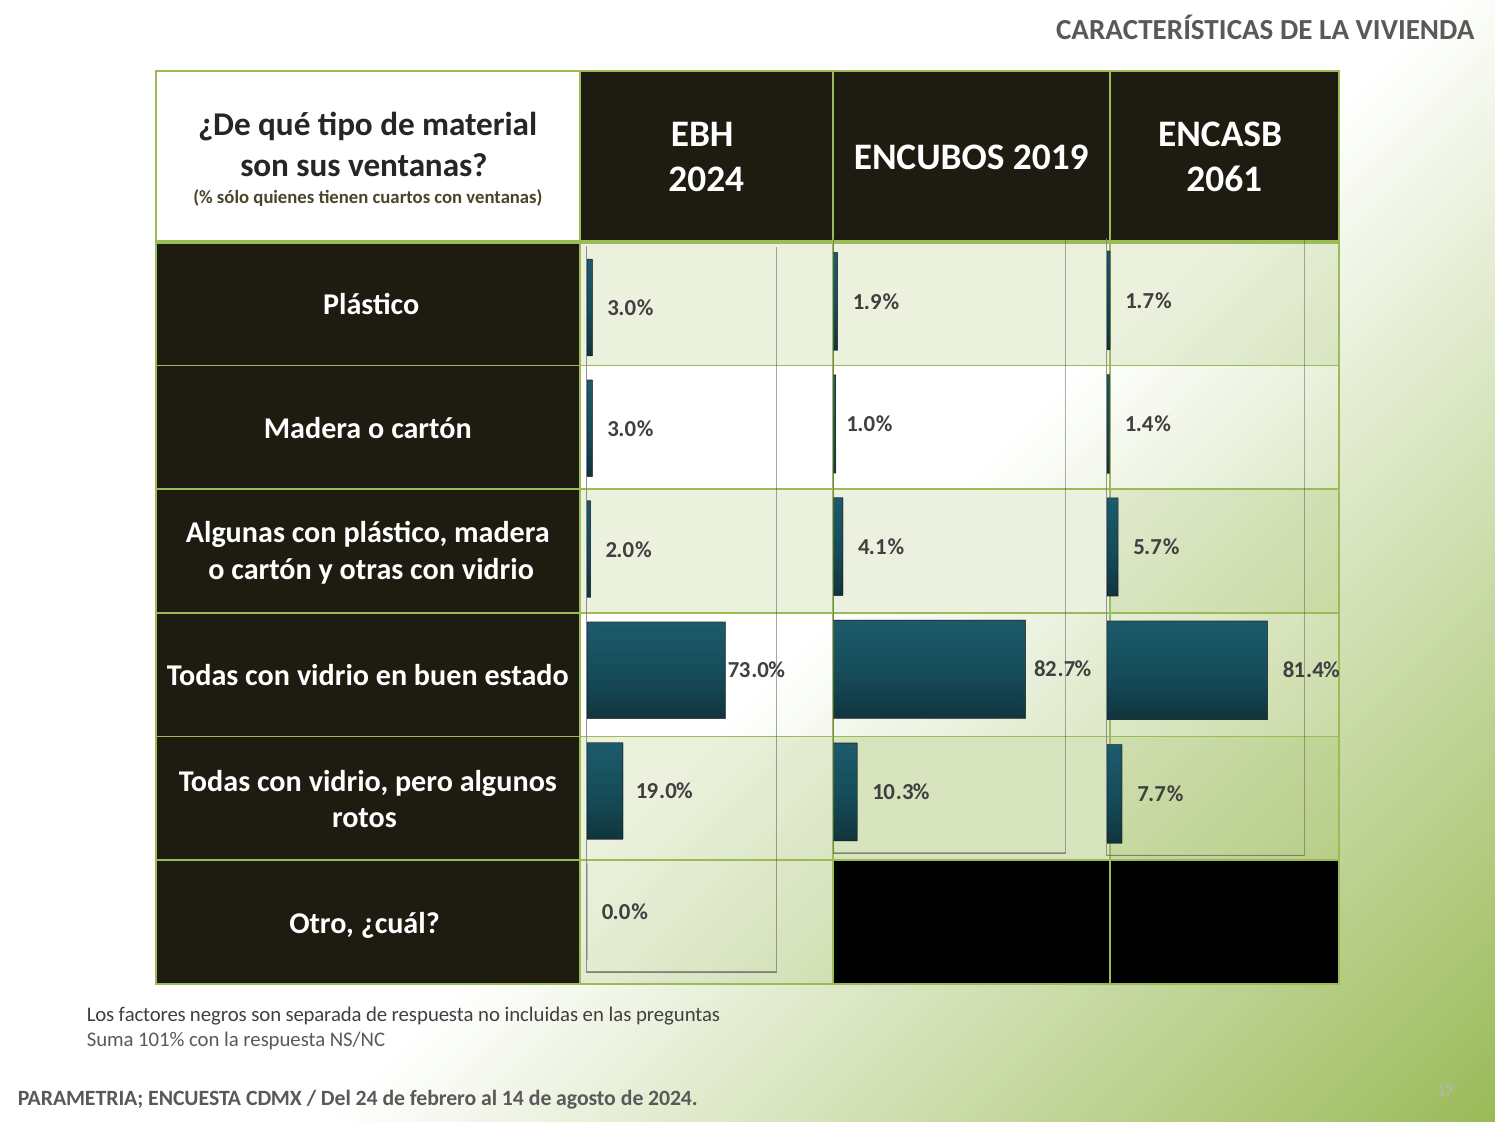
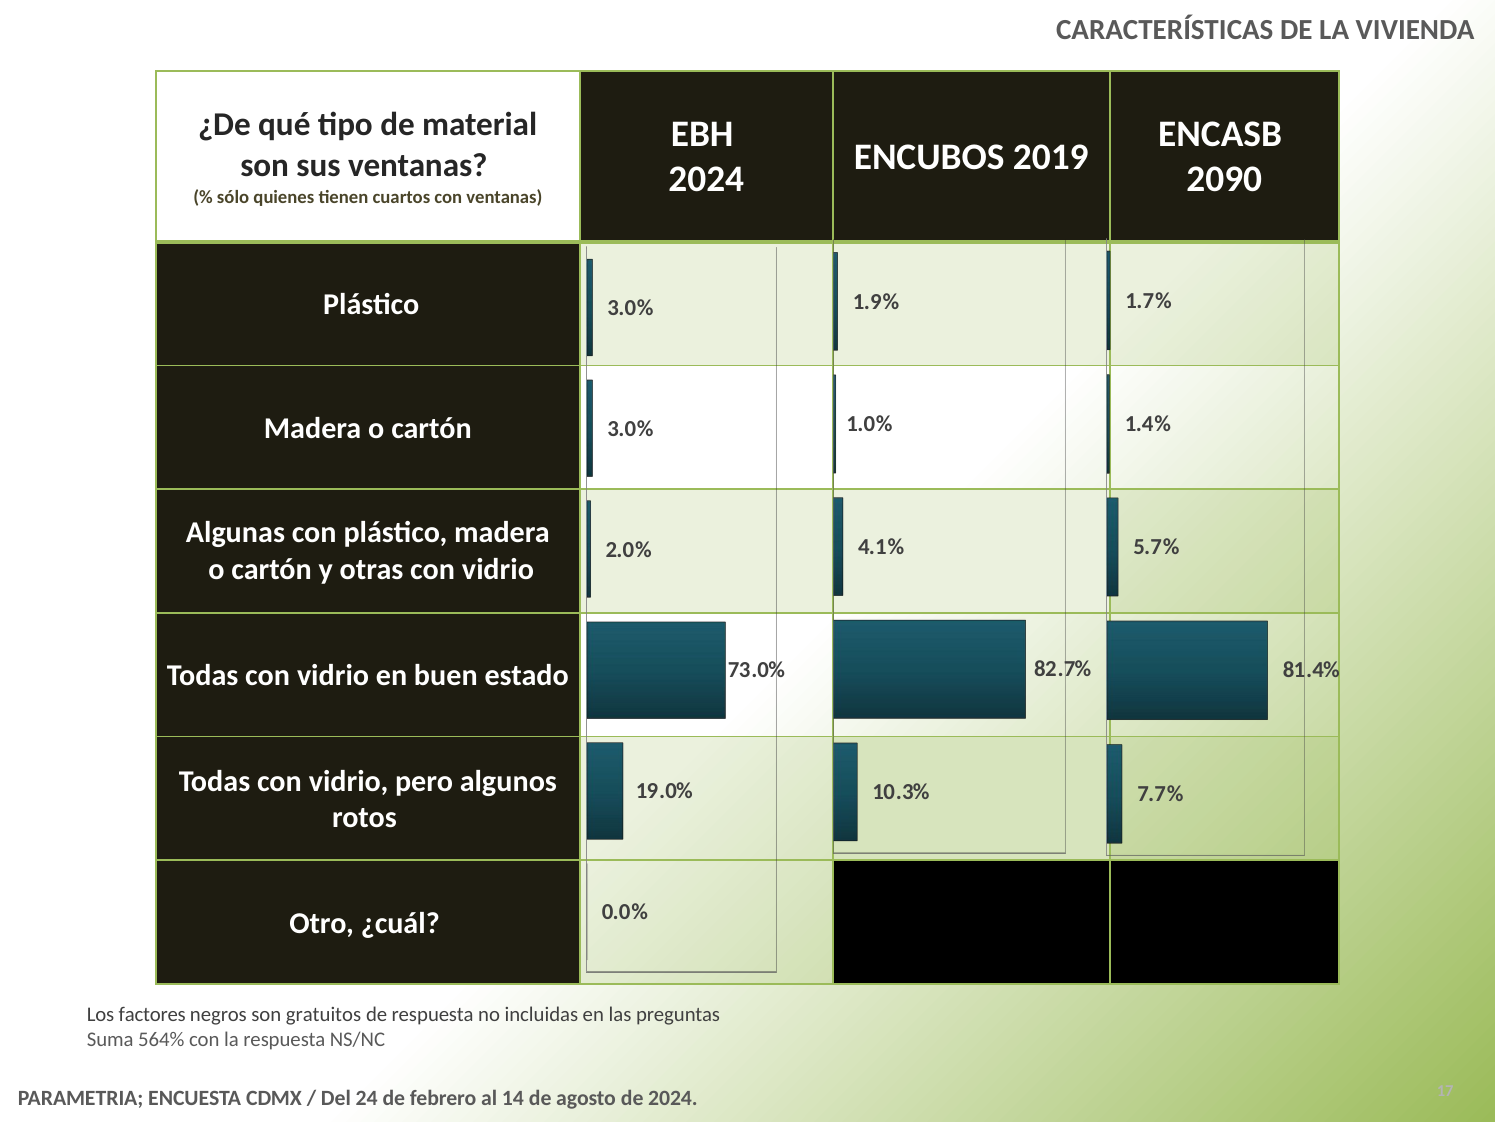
2061: 2061 -> 2090 (1224, 179)
separada: separada -> gratuitos (324, 1014)
101%: 101% -> 564% (161, 1039)
